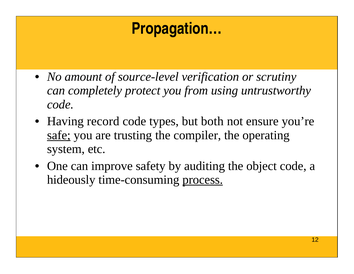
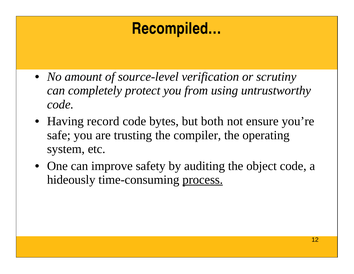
Propagation…: Propagation… -> Recompiled… (177, 29)
types: types -> bytes (164, 121)
safe underline: present -> none (59, 135)
